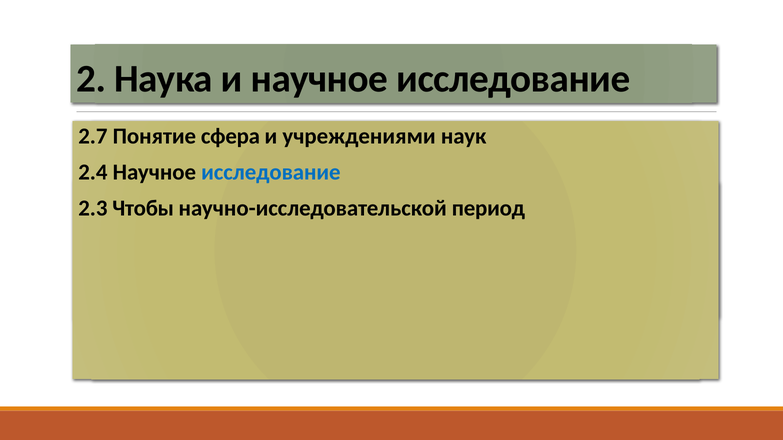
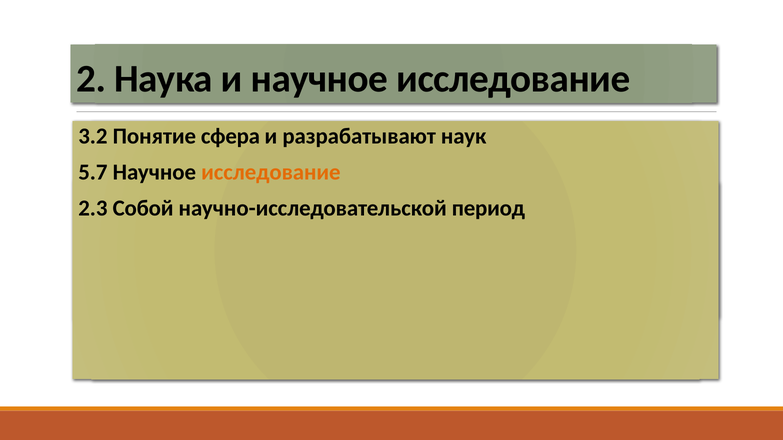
2.7: 2.7 -> 3.2 (93, 136)
учреждениями: учреждениями -> разрабатывают (359, 136)
2.4: 2.4 -> 5.7 (93, 172)
исследование colour: blue -> orange (271, 172)
Чтобы: Чтобы -> Собой (143, 209)
